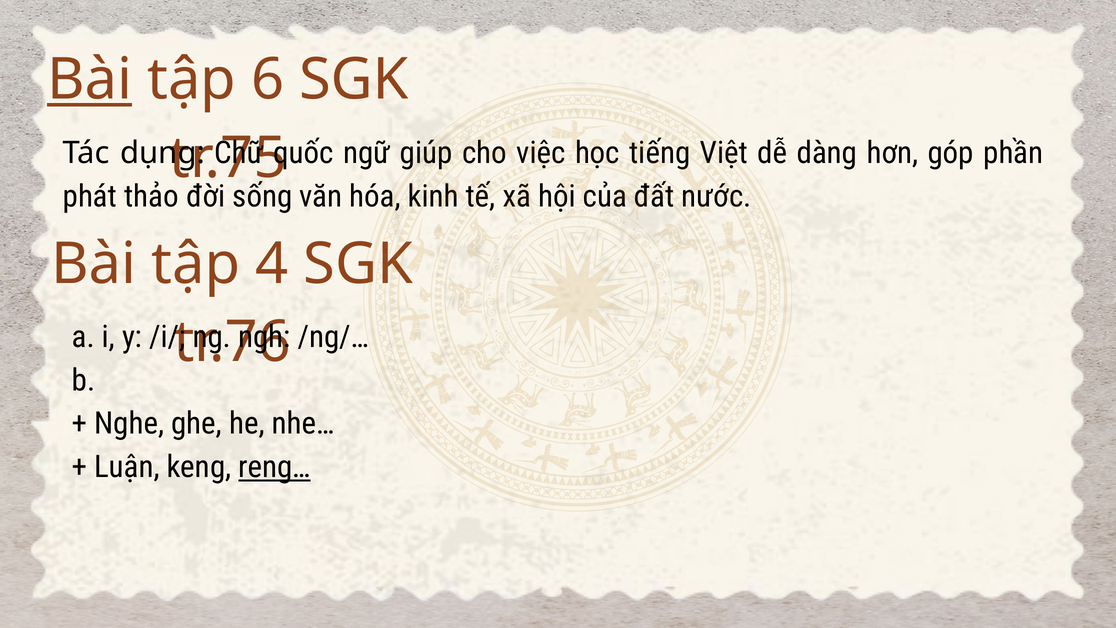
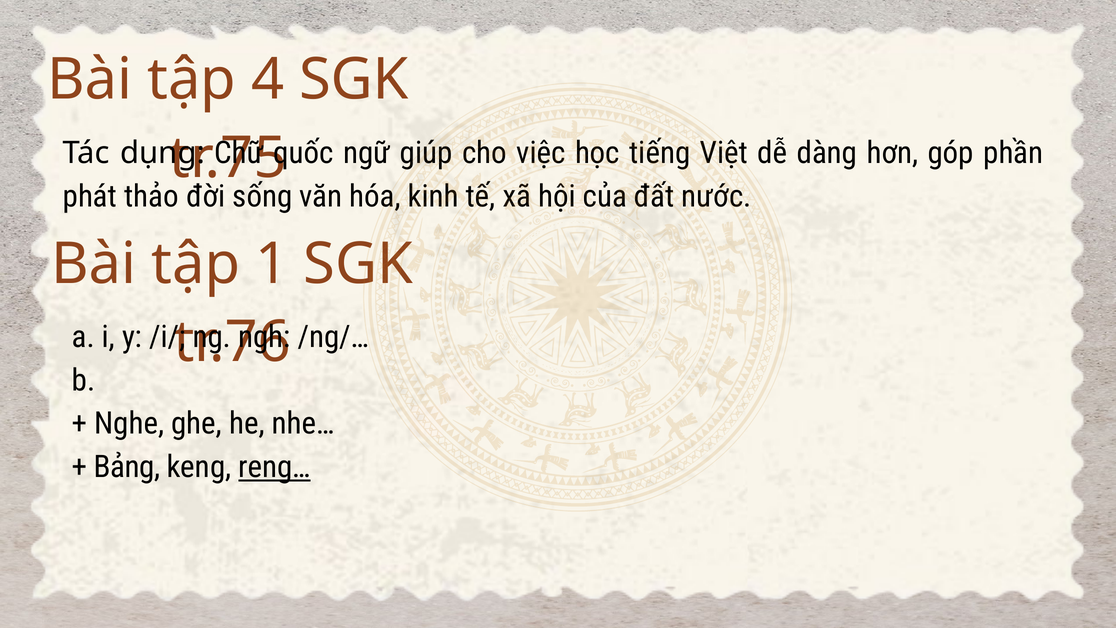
Bài underline: present -> none (90, 80)
6: 6 -> 4 (268, 80)
4: 4 -> 1 (272, 264)
Luận: Luận -> Bảng (127, 467)
